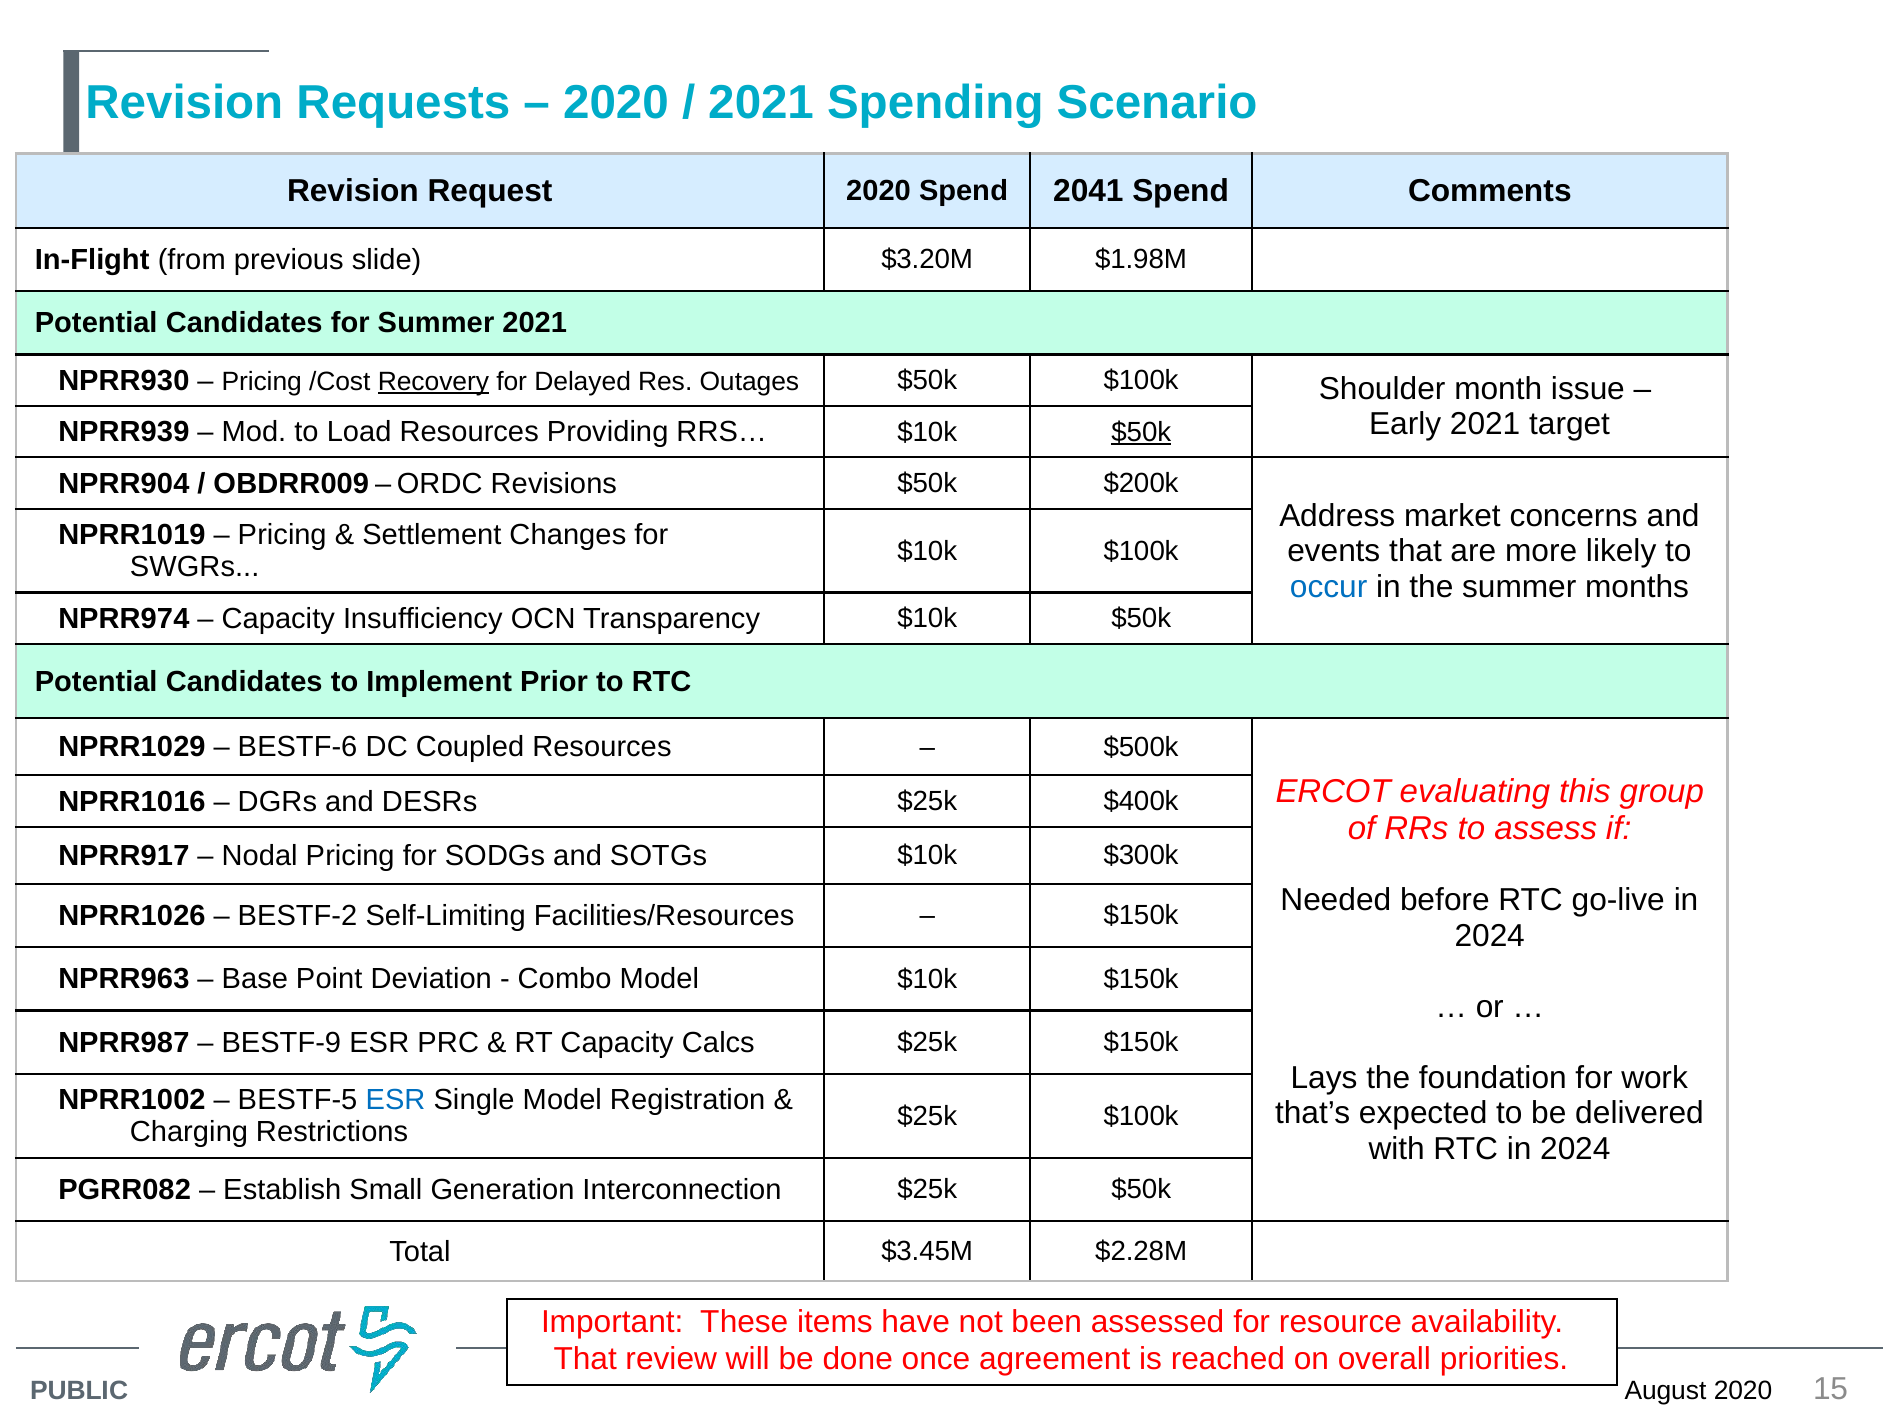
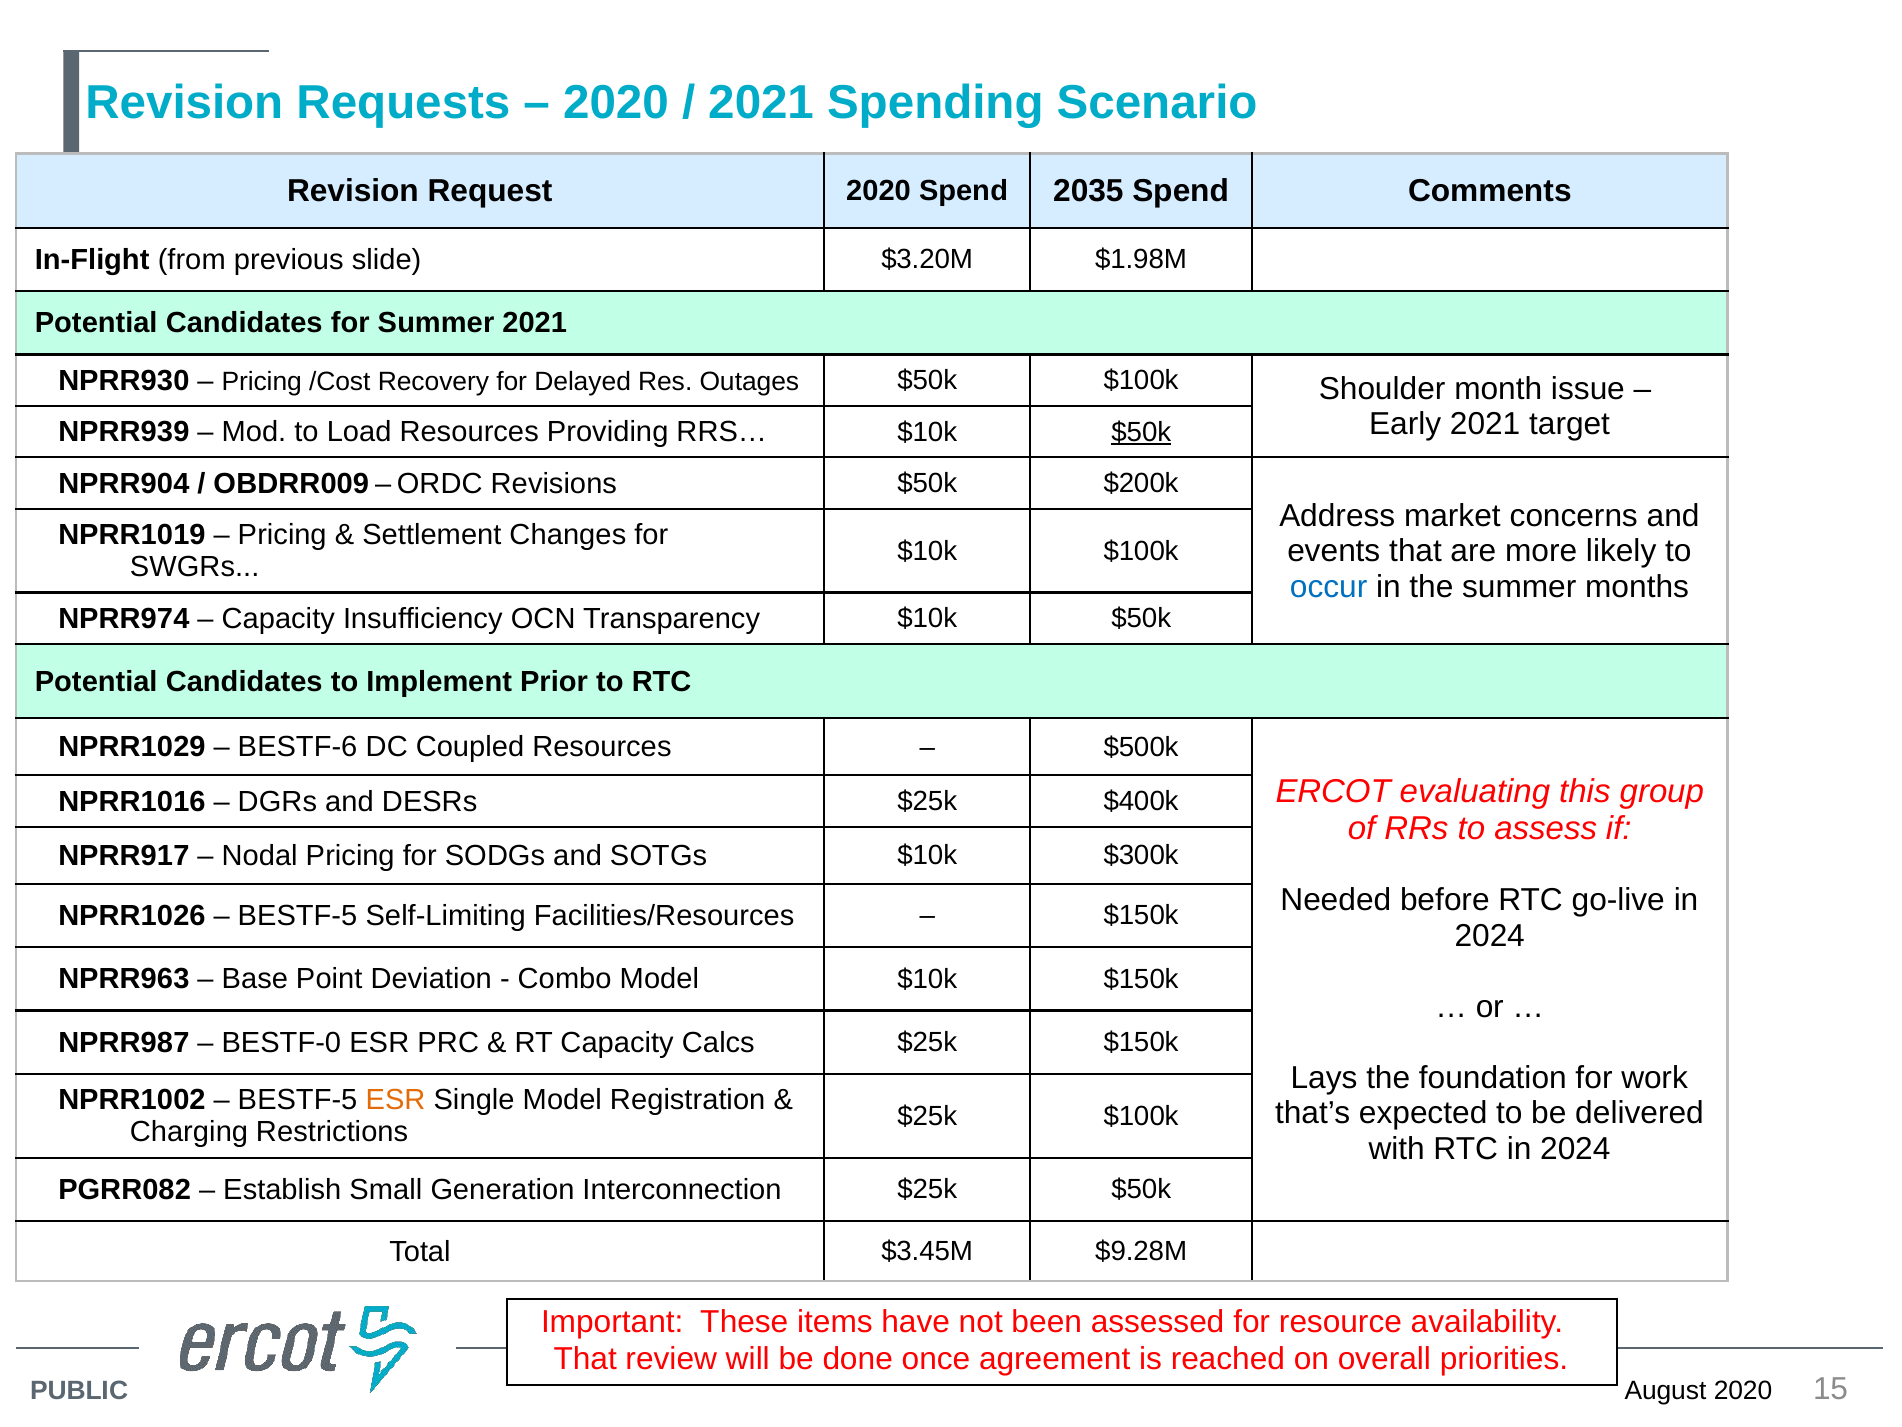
2041: 2041 -> 2035 (1088, 191)
Recovery underline: present -> none (433, 381)
BESTF-2: BESTF-2 -> BESTF-5 (298, 916)
BESTF-9: BESTF-9 -> BESTF-0 (281, 1042)
ESR colour: blue -> orange (396, 1100)
$2.28M: $2.28M -> $9.28M (1141, 1251)
